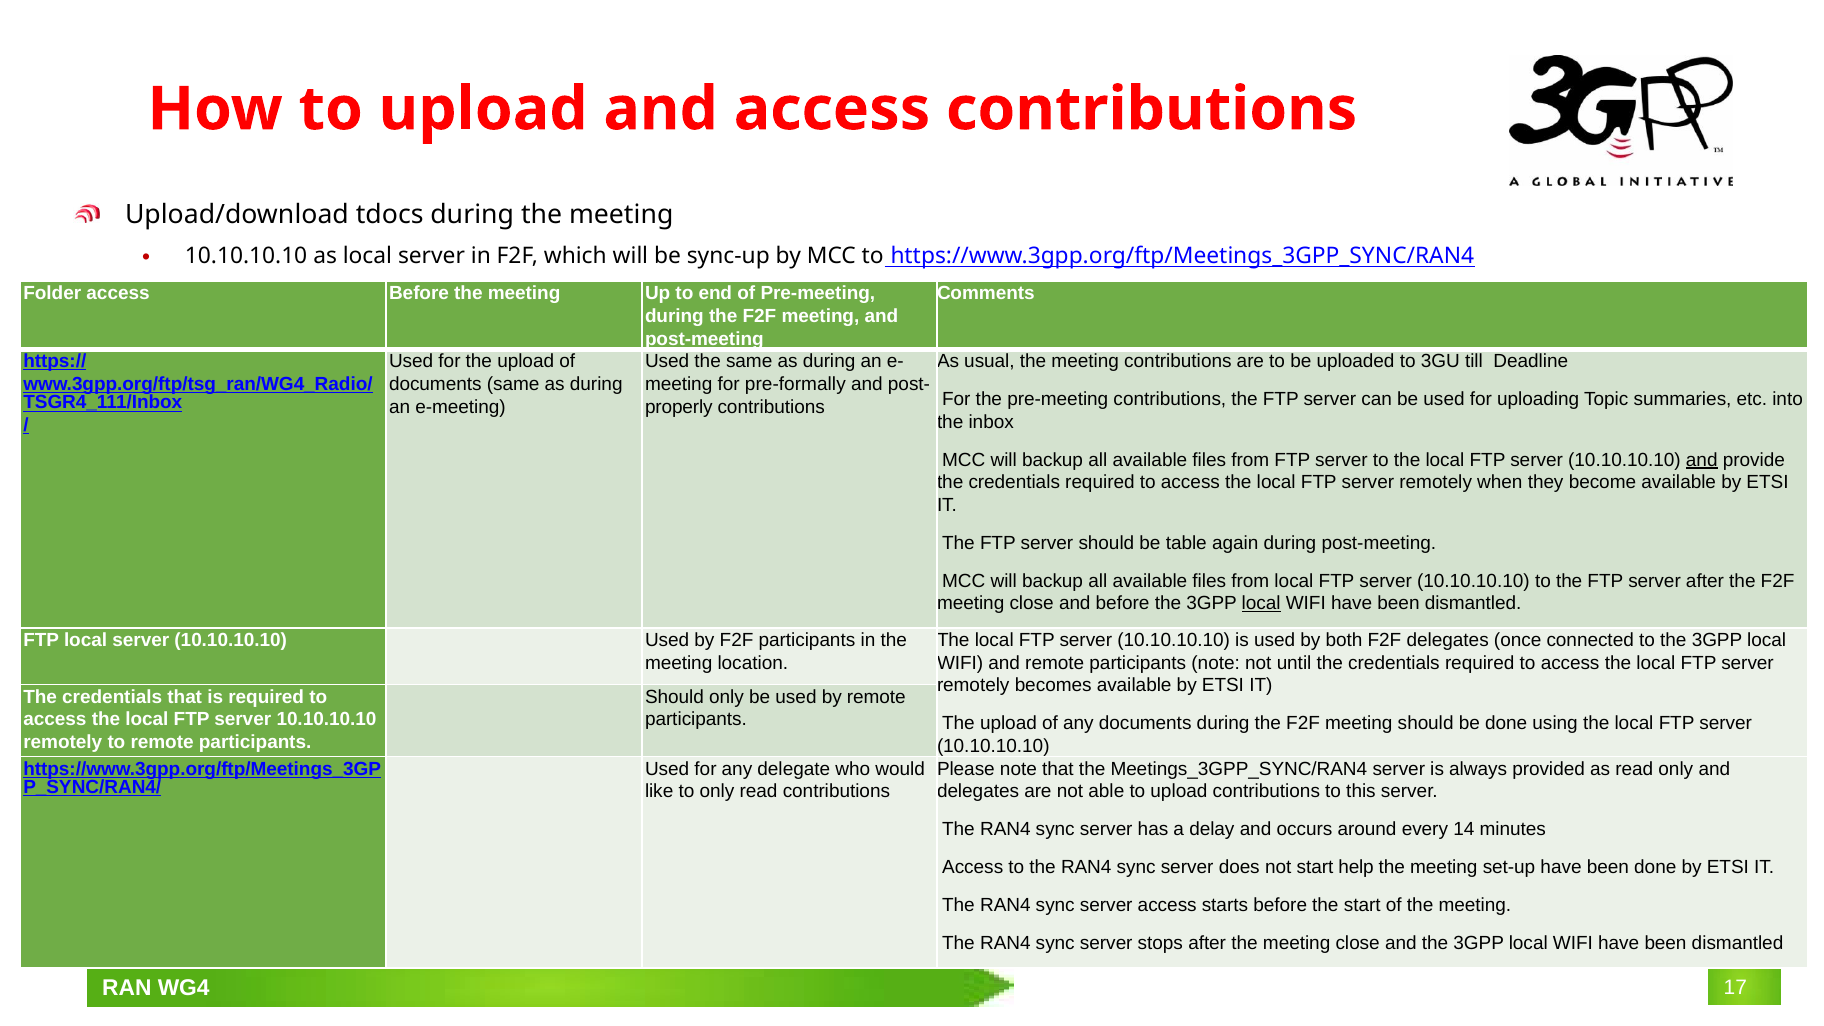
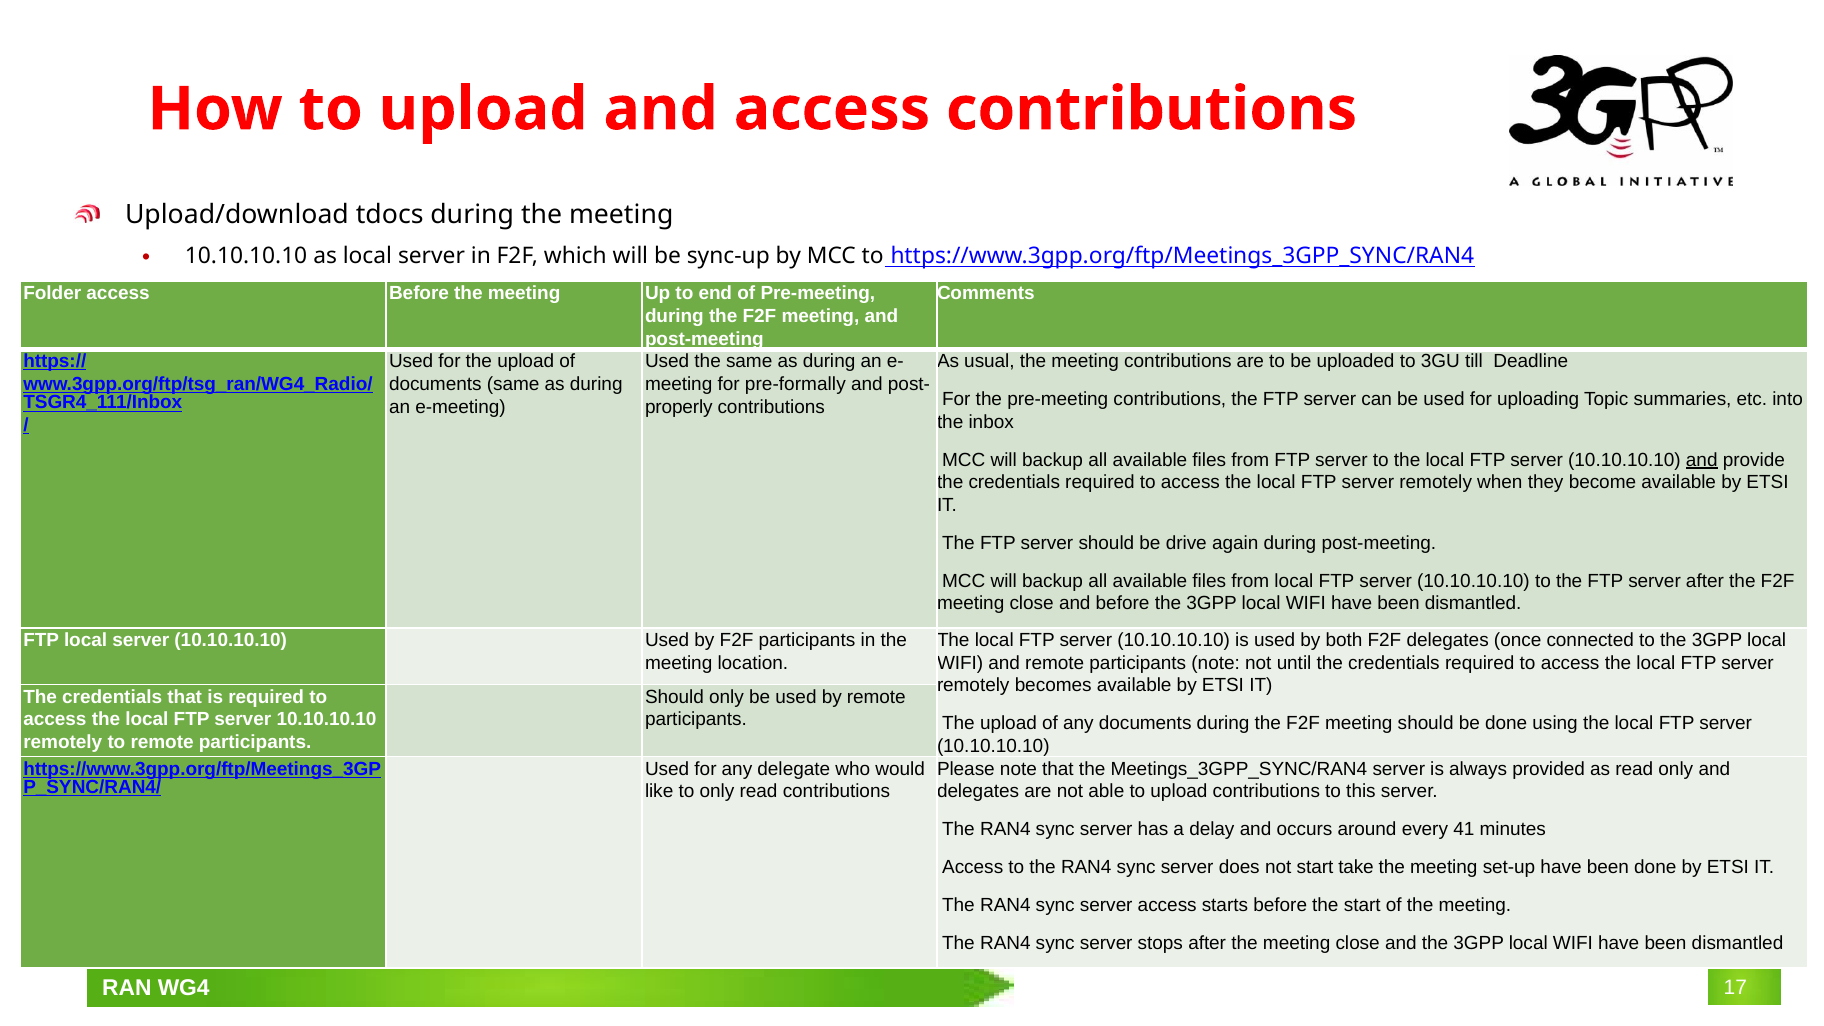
table: table -> drive (1186, 543)
local underline: present -> none (1261, 604)
14: 14 -> 41 (1464, 829)
help: help -> take (1356, 867)
